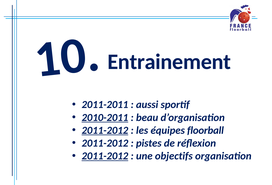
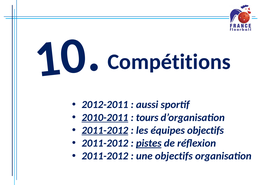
Entrainement: Entrainement -> Compétitions (169, 62)
2011-2011: 2011-2011 -> 2012-2011 (105, 105)
beau: beau -> tours (147, 117)
équipes floorball: floorball -> objectifs (205, 130)
pistes underline: none -> present (149, 143)
2011-2012 underline: present -> none (105, 156)
